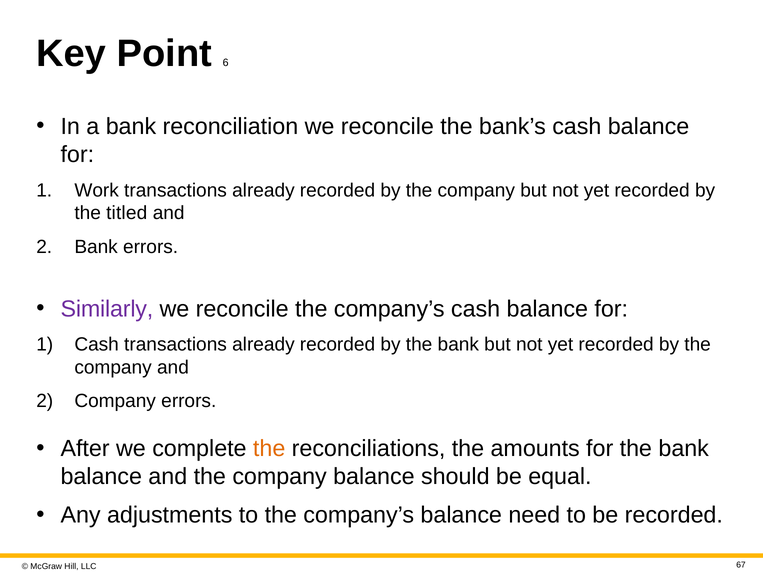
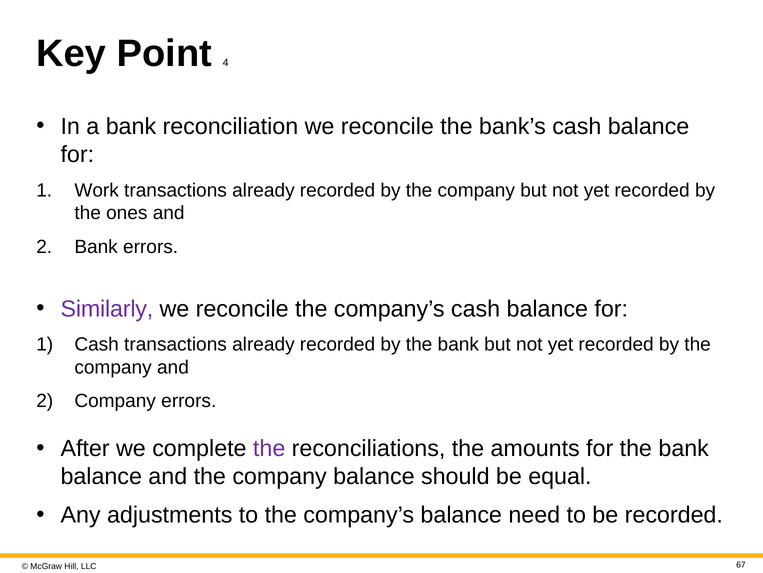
6: 6 -> 4 (226, 63)
titled: titled -> ones (127, 213)
the colour: orange -> purple (269, 448)
